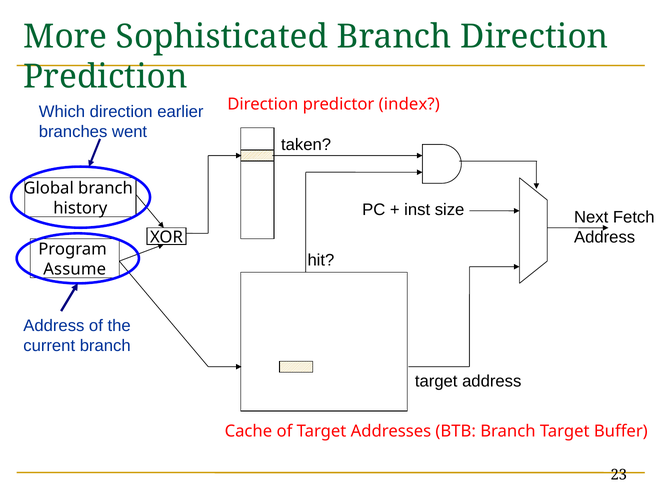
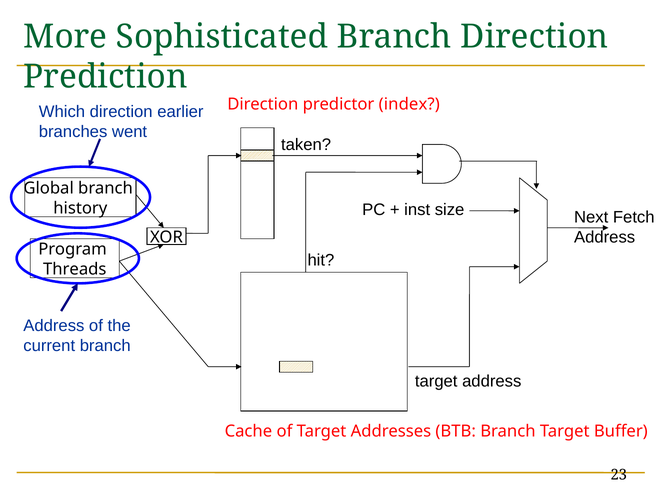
Assume: Assume -> Threads (75, 270)
